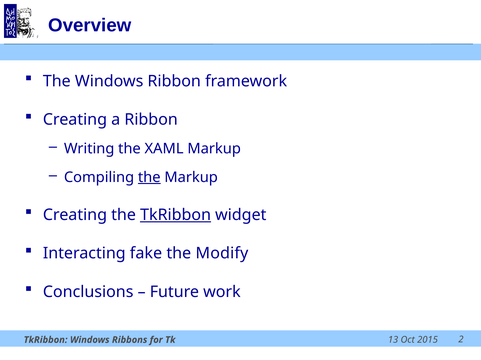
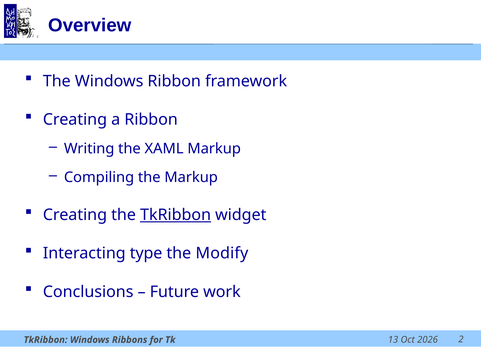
the underline: present -> none (149, 178)
fake: fake -> type (146, 254)
2015: 2015 -> 2026 (428, 341)
